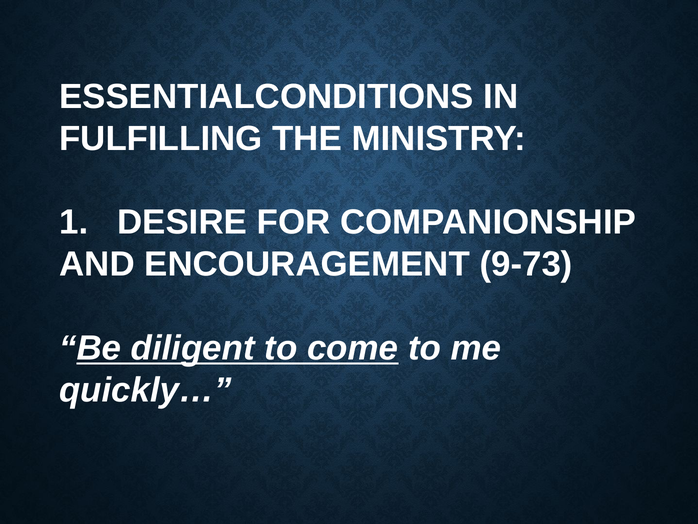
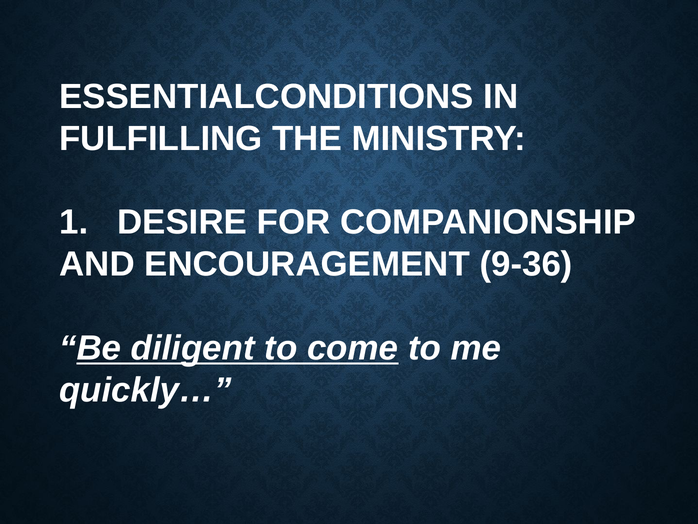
9-73: 9-73 -> 9-36 (526, 264)
